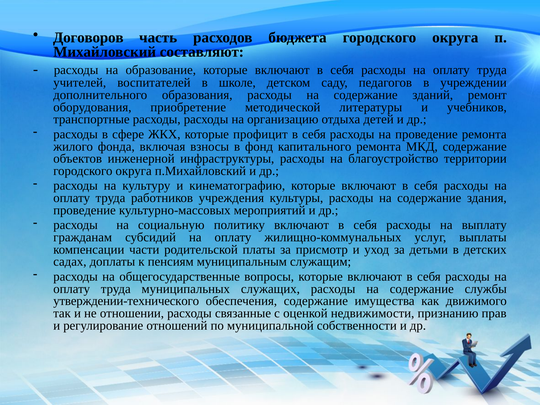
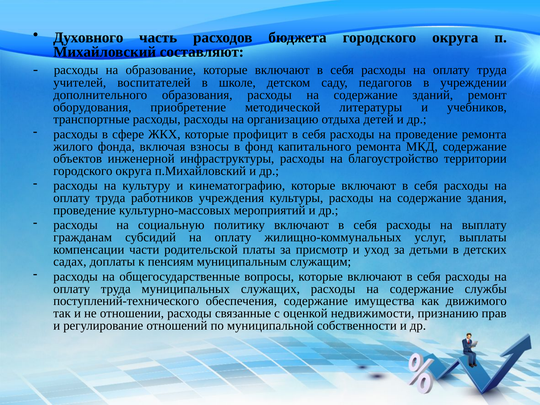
Договоров: Договоров -> Духовного (88, 37)
утверждении-технического: утверждении-технического -> поступлений-технического (126, 301)
